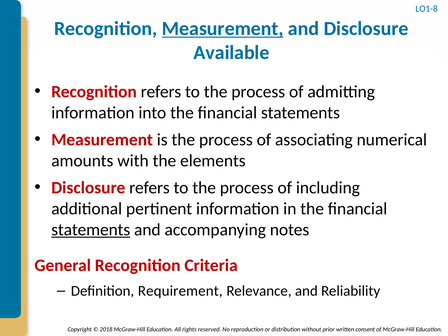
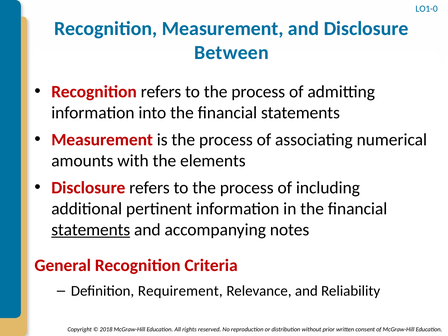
LO1-8: LO1-8 -> LO1-0 (427, 9)
Measurement underline: present -> none (223, 29)
Available: Available -> Between (231, 53)
